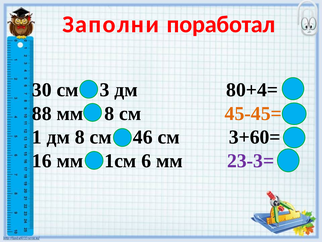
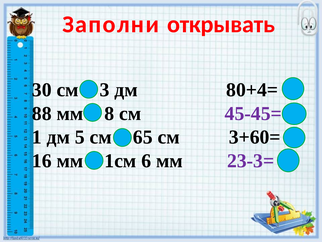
поработал: поработал -> открывать (221, 24)
45-45= colour: orange -> purple (253, 113)
дм 8: 8 -> 5 (80, 137)
46: 46 -> 65 (143, 137)
